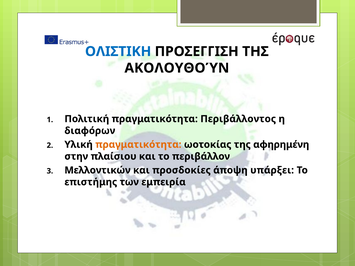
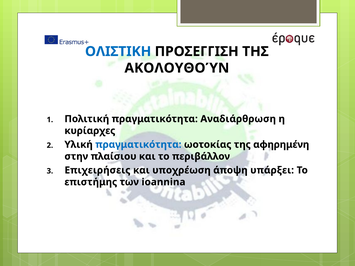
Περιβάλλοντος: Περιβάλλοντος -> Αναδιάρθρωση (238, 119)
διαφόρων: διαφόρων -> κυρίαρχες (90, 131)
πραγματικότητα colour: orange -> blue (138, 145)
Μελλοντικών: Μελλοντικών -> Επιχειρήσεις (97, 170)
προσδοκίες: προσδοκίες -> υποχρέωση (181, 170)
εμπειρία: εμπειρία -> ioannina (163, 182)
